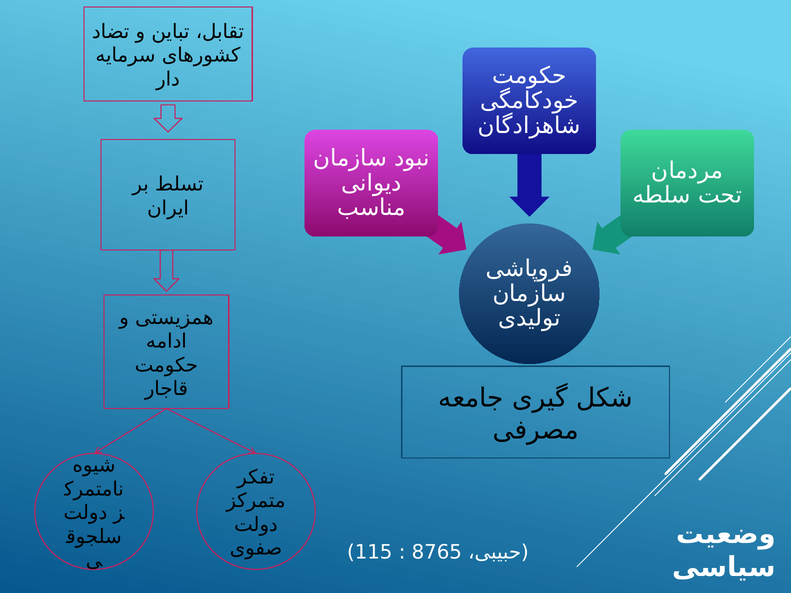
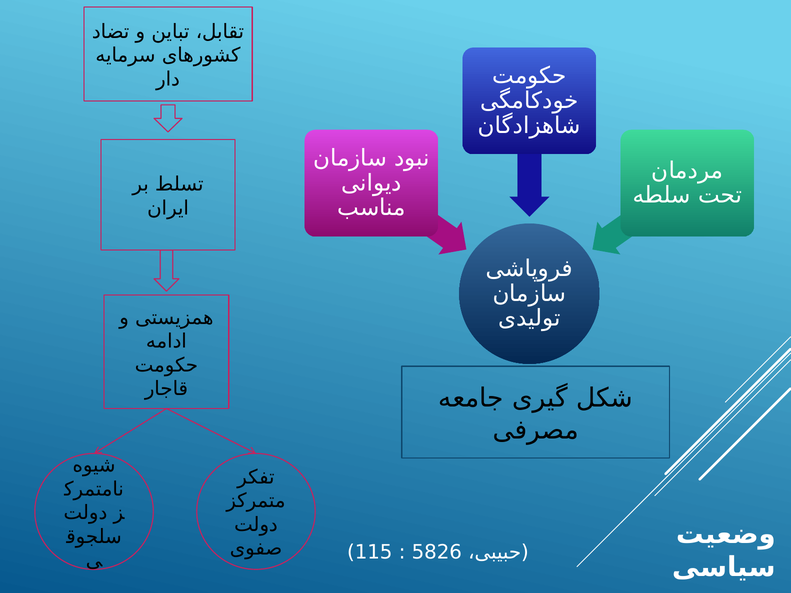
8765: 8765 -> 5826 (437, 552)
